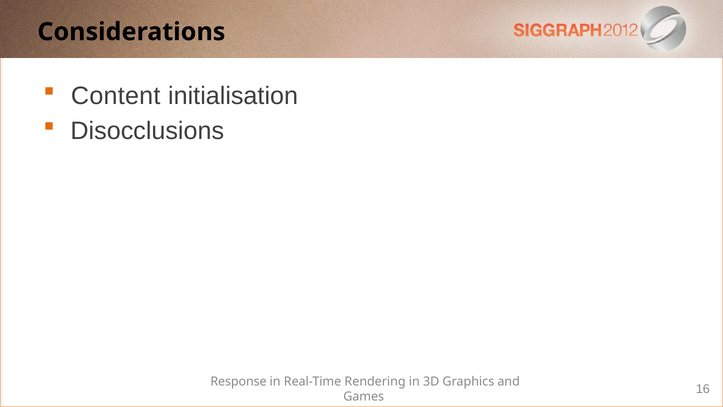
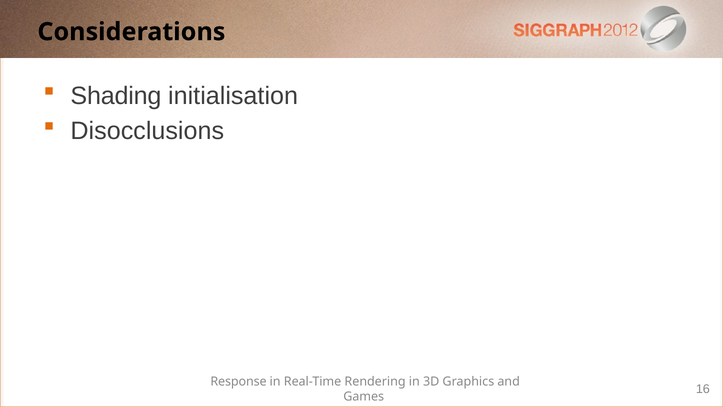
Content: Content -> Shading (116, 96)
